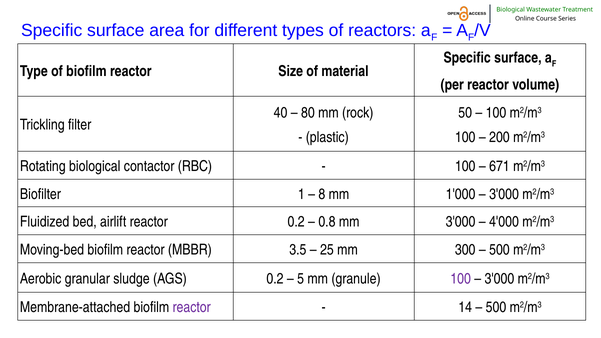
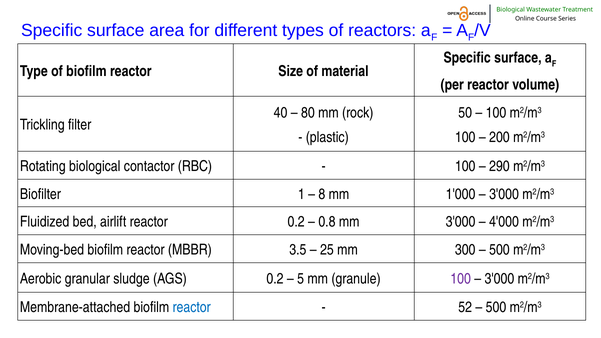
671: 671 -> 290 (499, 166)
reactor colour: purple -> blue (192, 307)
14: 14 -> 52 (465, 307)
